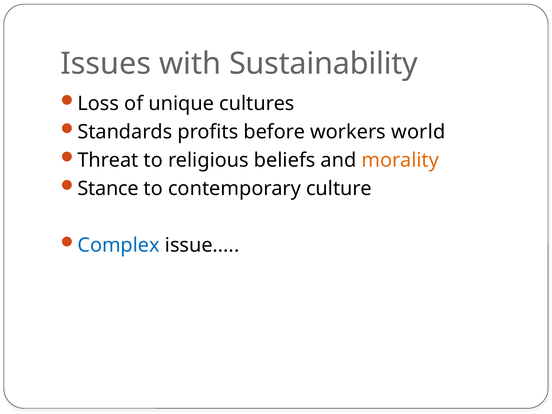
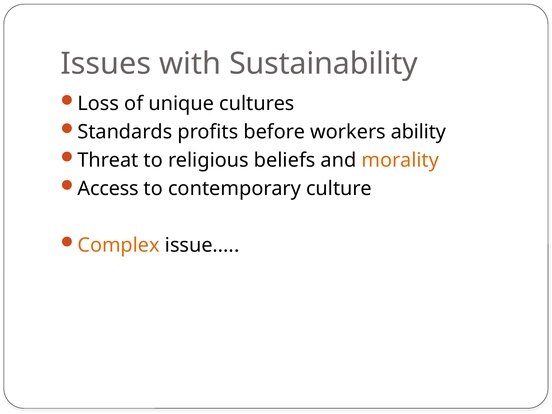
world: world -> ability (418, 132)
Stance: Stance -> Access (108, 189)
Complex colour: blue -> orange (119, 245)
